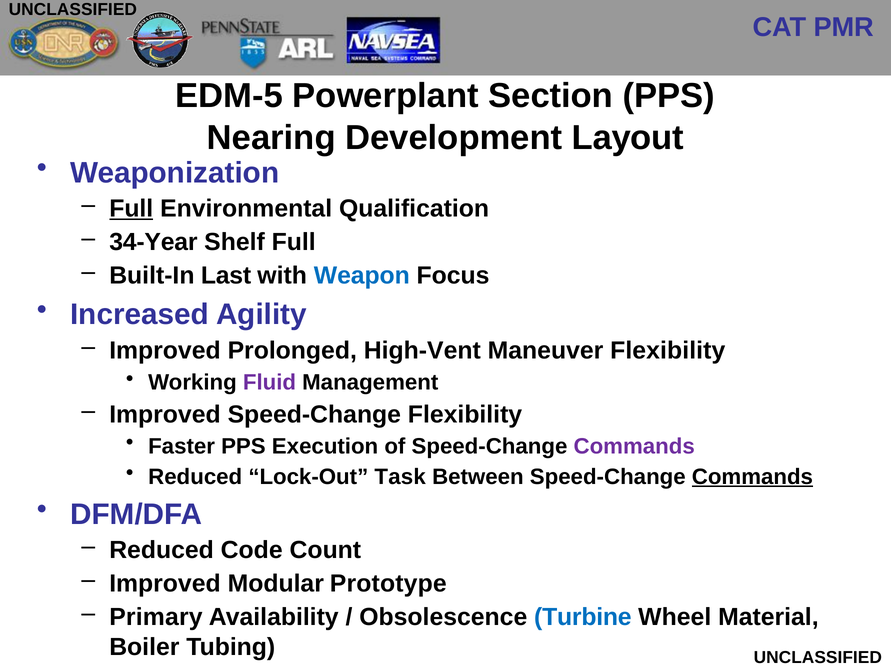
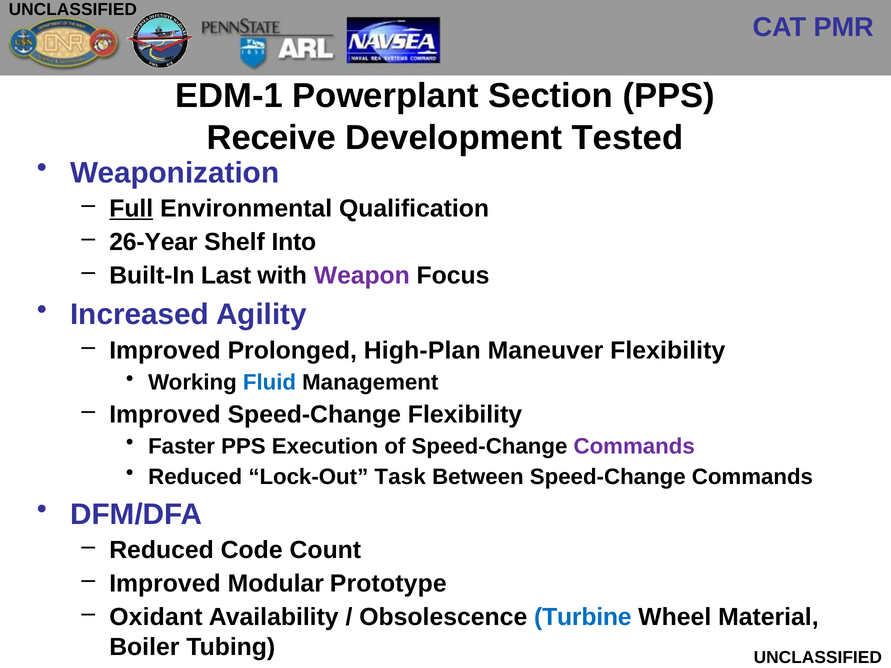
EDM-5: EDM-5 -> EDM-1 (229, 96)
Nearing: Nearing -> Receive (271, 138)
Layout: Layout -> Tested (628, 138)
34-Year: 34-Year -> 26-Year (153, 242)
Shelf Full: Full -> Into (294, 242)
Weapon colour: blue -> purple (362, 276)
High-Vent: High-Vent -> High-Plan (422, 351)
Fluid colour: purple -> blue (269, 383)
Commands underline: present -> none (752, 477)
Primary: Primary -> Oxidant (156, 617)
